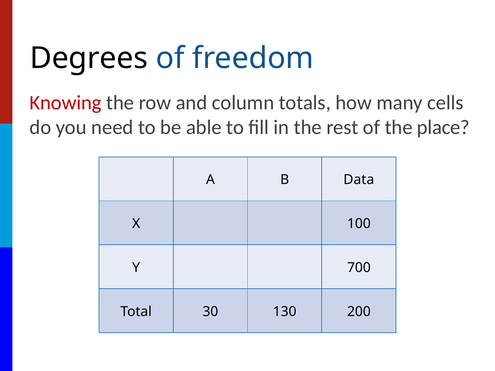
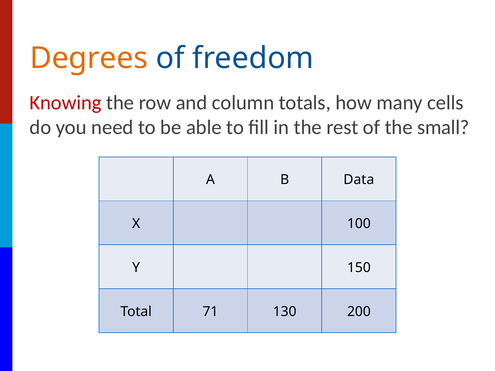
Degrees colour: black -> orange (89, 58)
place: place -> small (443, 128)
700: 700 -> 150 (359, 268)
30: 30 -> 71 (210, 312)
